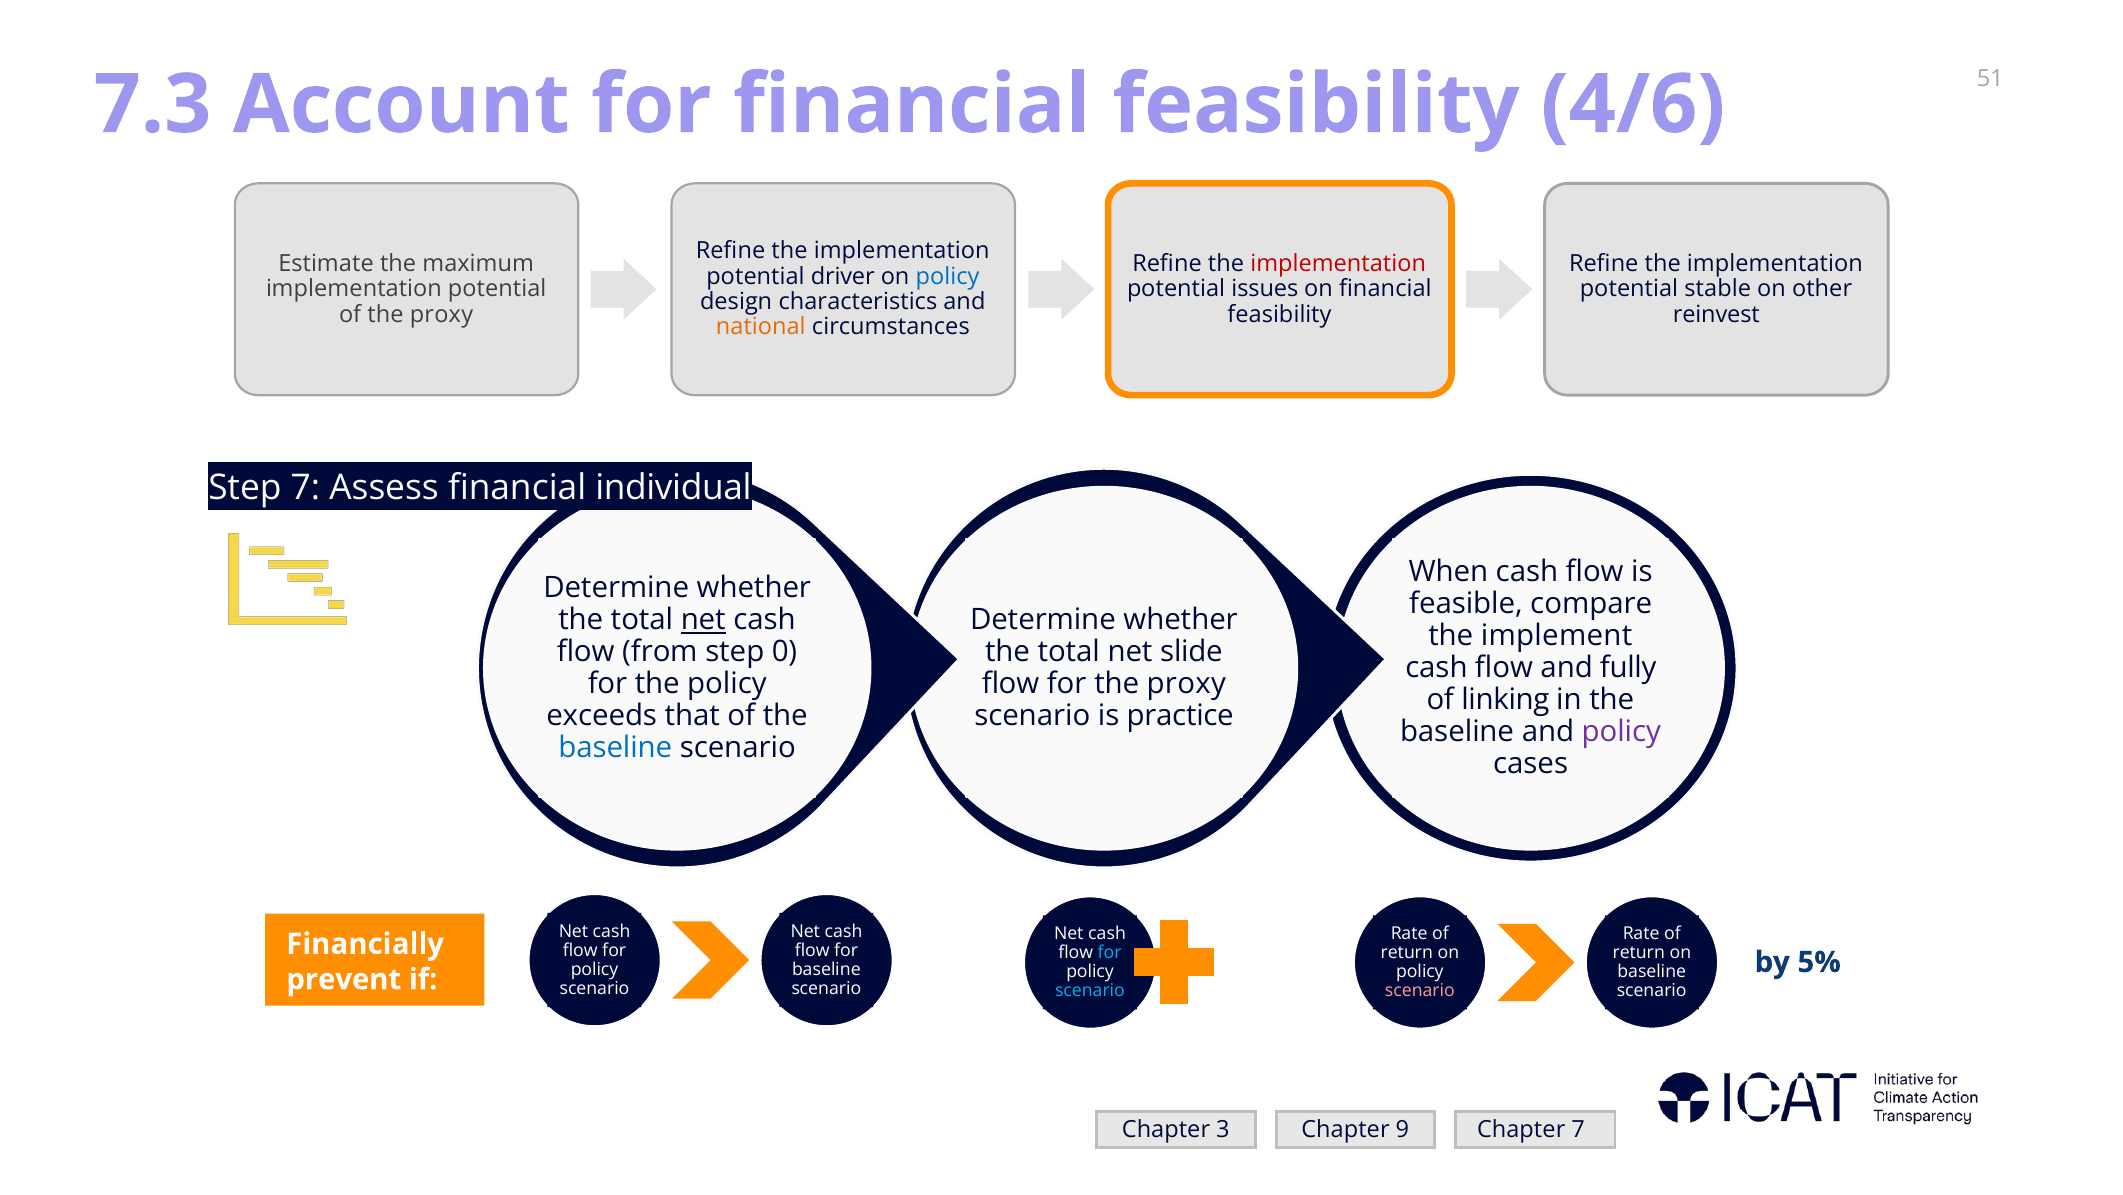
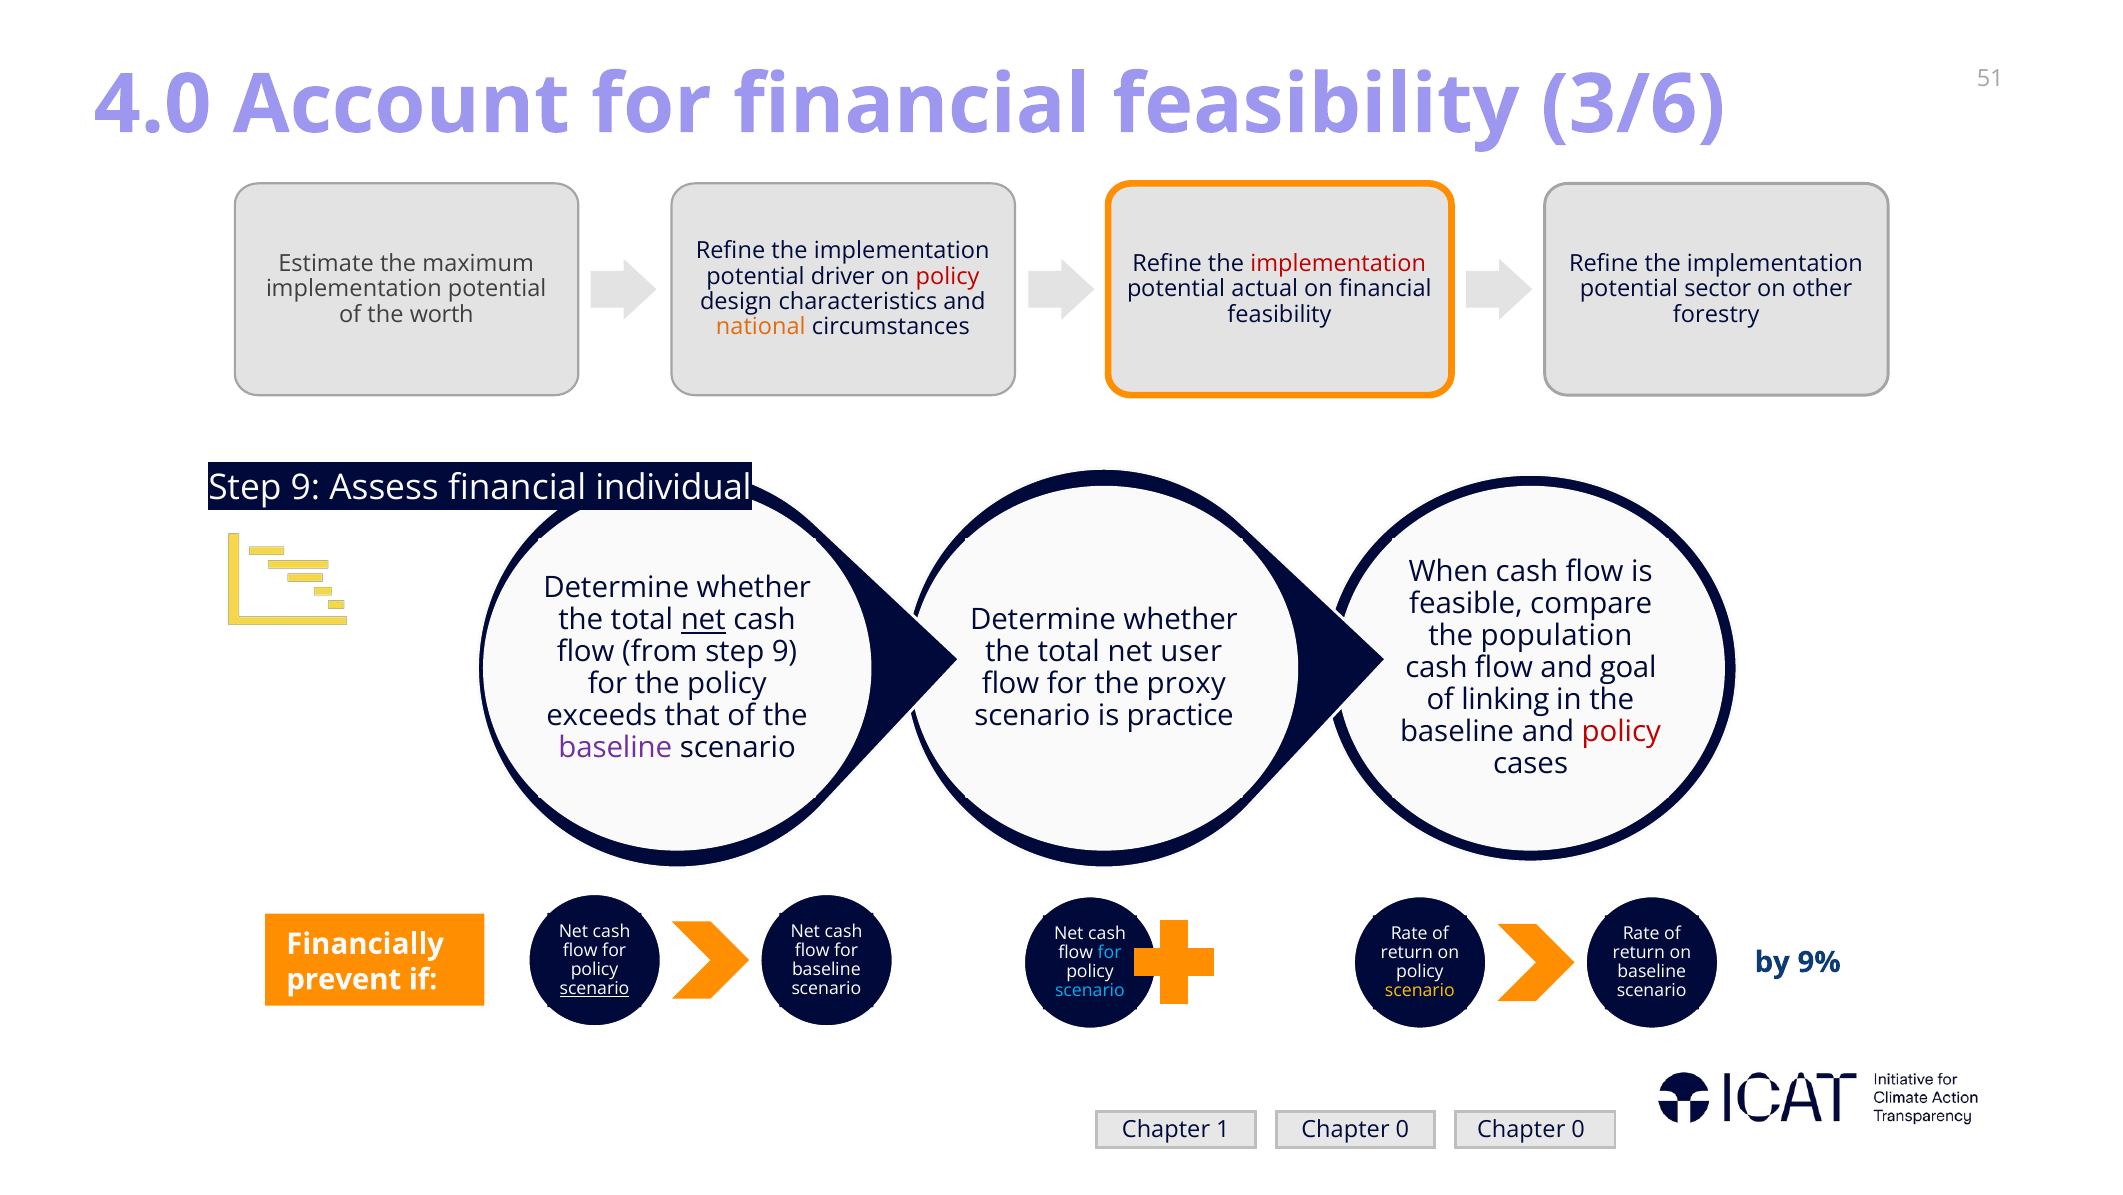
7.3: 7.3 -> 4.0 (152, 105)
4/6: 4/6 -> 3/6 (1633, 105)
policy colour: blue -> red (948, 276)
issues: issues -> actual (1265, 289)
stable: stable -> sector (1718, 289)
of the proxy: proxy -> worth (442, 314)
reinvest: reinvest -> forestry (1716, 314)
7: 7 -> 9 (305, 488)
implement: implement -> population (1557, 636)
from step 0: 0 -> 9 (784, 651)
slide: slide -> user (1191, 651)
fully: fully -> goal (1628, 667)
policy colour: purple -> red (1621, 731)
baseline colour: blue -> purple (615, 747)
5%: 5% -> 9% (1819, 962)
scenario underline: none -> present (594, 988)
scenario colour: pink -> yellow (1420, 990)
3: 3 -> 1 (1223, 1129)
9: 9 -> 0 (1402, 1129)
7: 7 -> 0 (1578, 1129)
